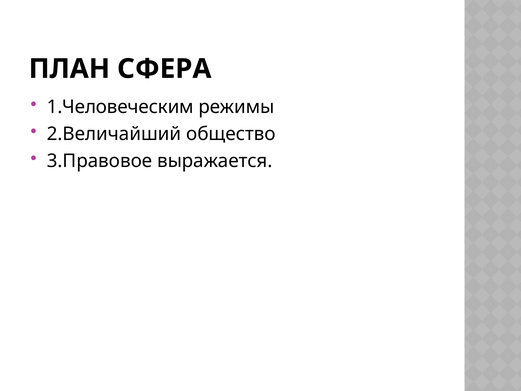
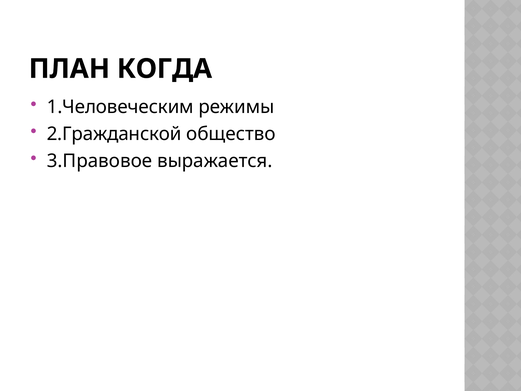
СФЕРА: СФЕРА -> КОГДА (164, 69)
2.Величайший: 2.Величайший -> 2.Гражданской (114, 134)
